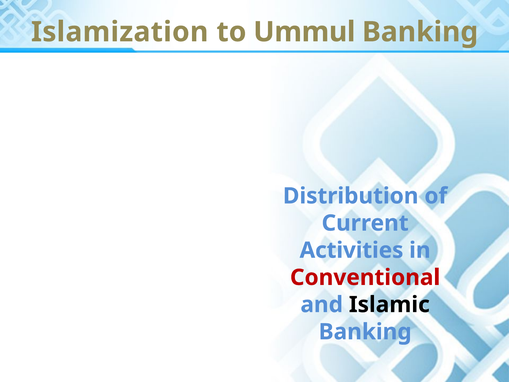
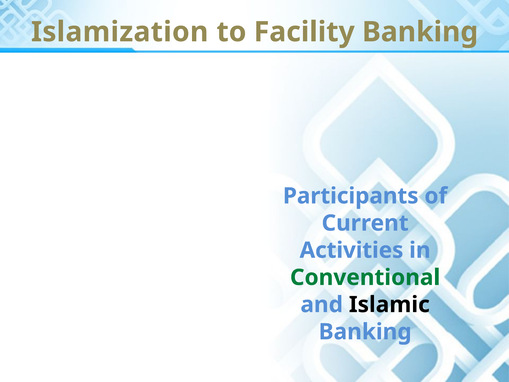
Ummul: Ummul -> Facility (304, 32)
Distribution: Distribution -> Participants (351, 196)
Conventional colour: red -> green (365, 277)
